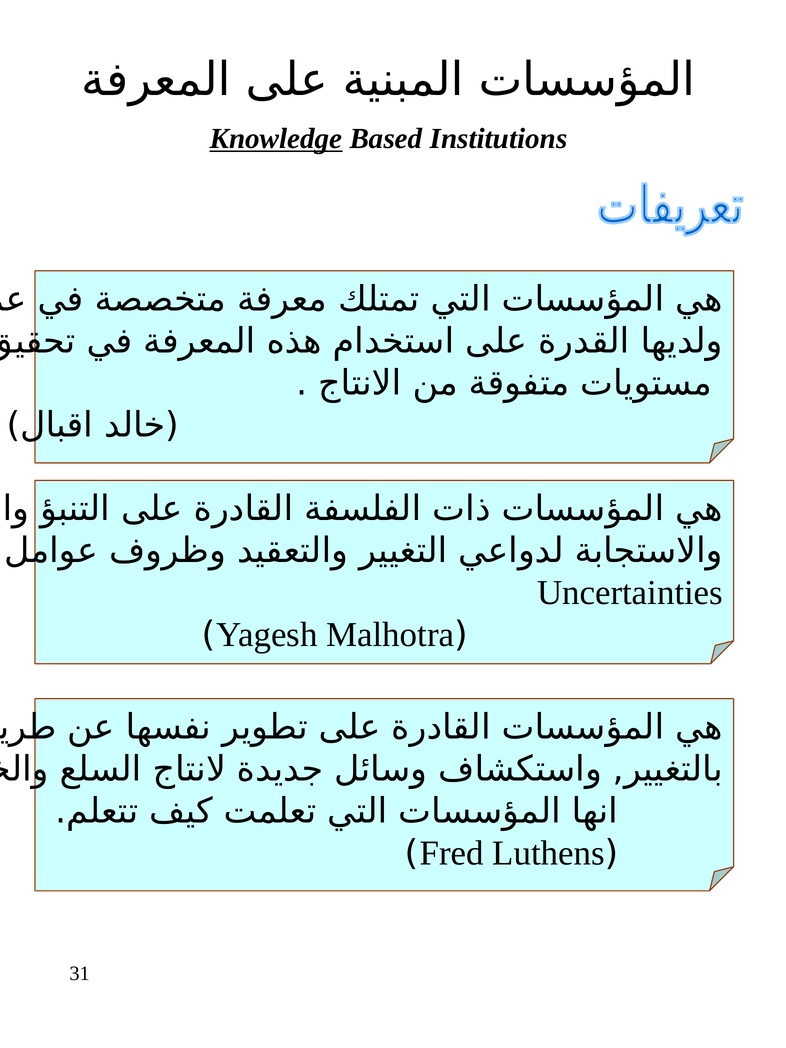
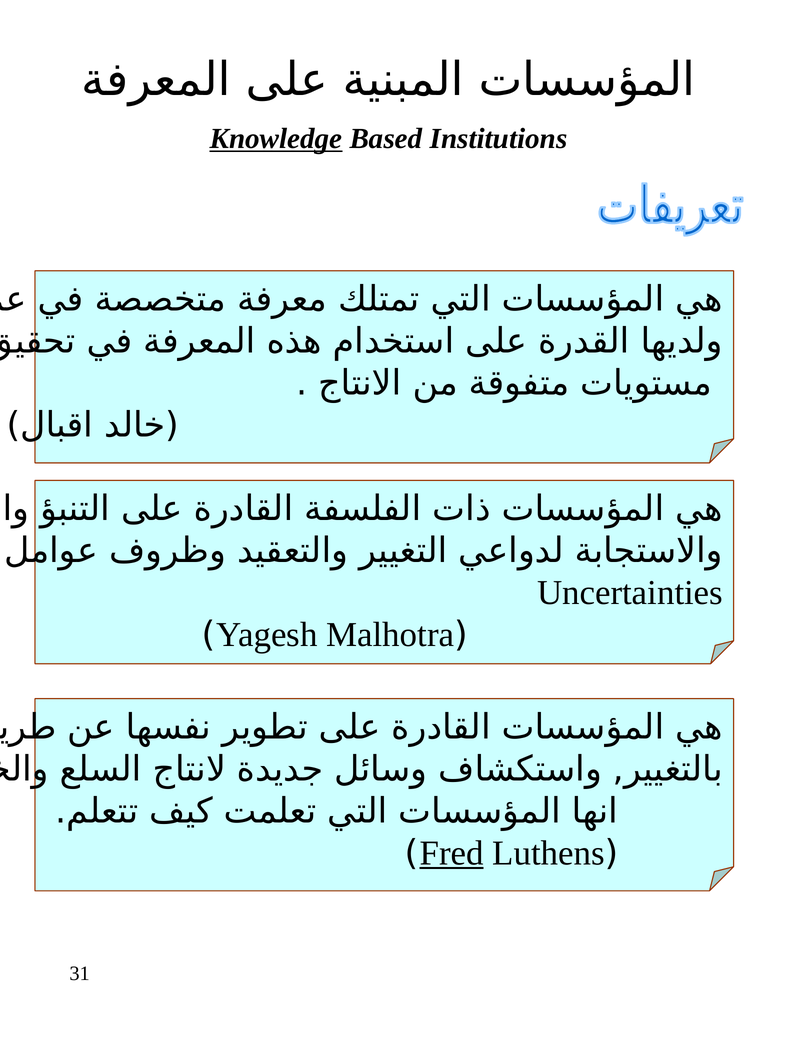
Fred underline: none -> present (452, 853)
